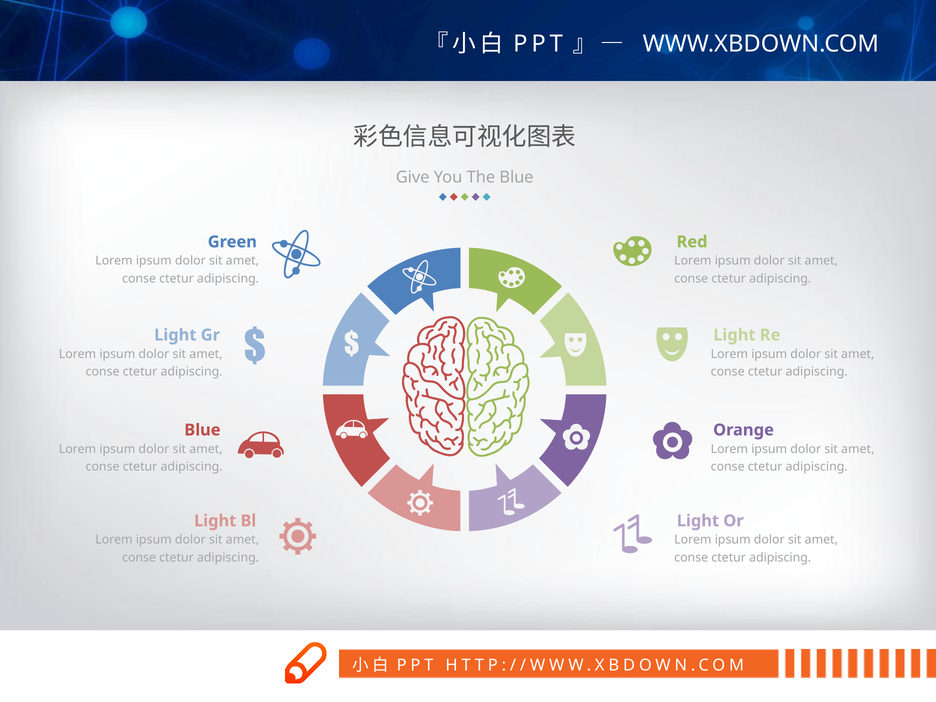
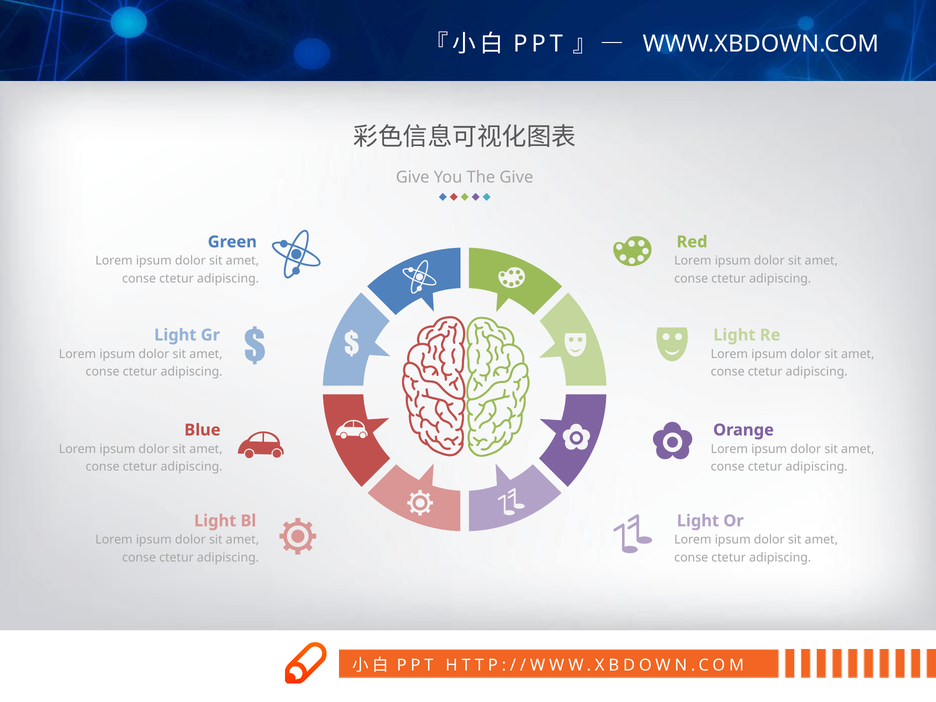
The Blue: Blue -> Give (516, 177)
